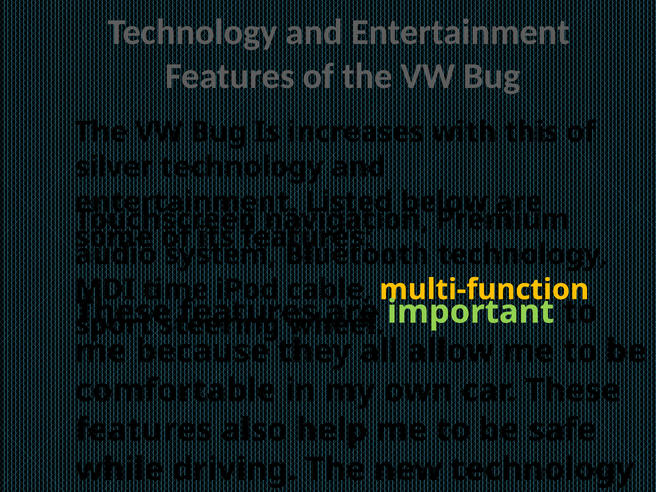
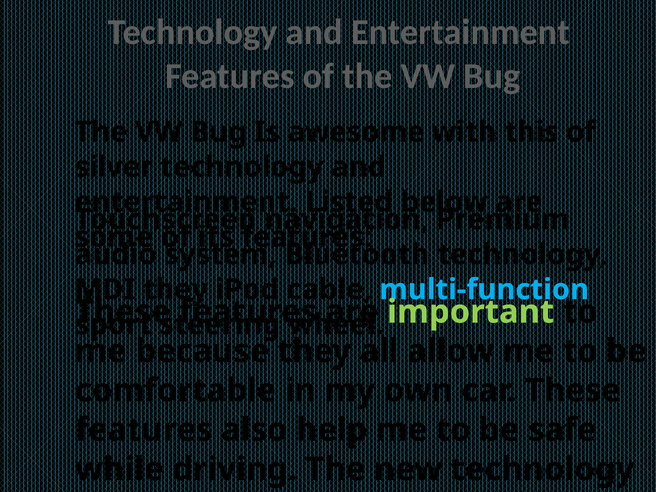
increases: increases -> awesome (356, 132)
MDI time: time -> they (175, 290)
multi-function colour: yellow -> light blue (484, 290)
